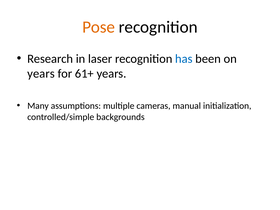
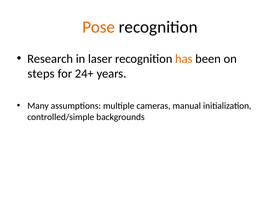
has colour: blue -> orange (184, 59)
years: years -> steps (41, 74)
61+: 61+ -> 24+ (84, 74)
